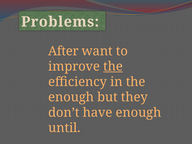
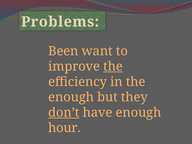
After: After -> Been (63, 51)
don’t underline: none -> present (64, 113)
until: until -> hour (64, 128)
